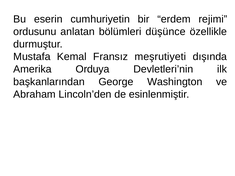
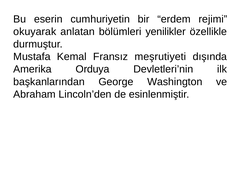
ordusunu: ordusunu -> okuyarak (35, 32)
düşünce: düşünce -> yenilikler (166, 32)
